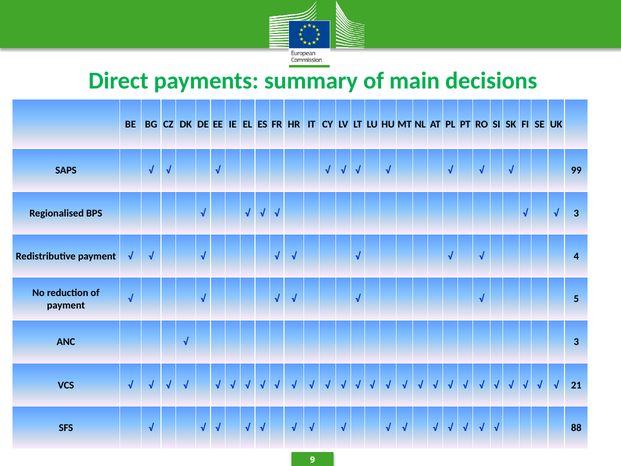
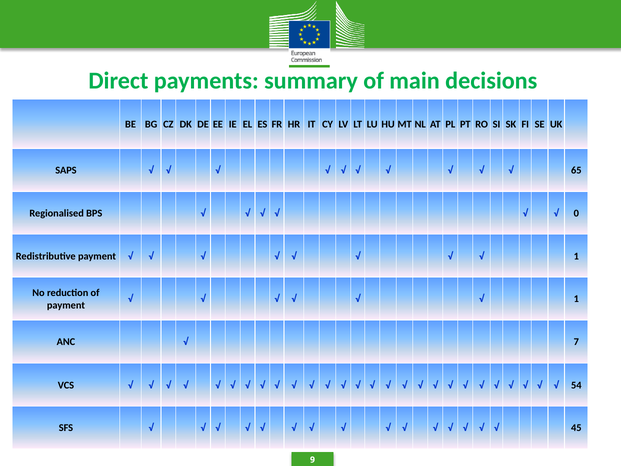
99: 99 -> 65 (576, 170)
3: 3 -> 0 (576, 213)
4: 4 -> 1 (576, 256)
5: 5 -> 1 (576, 299)
3: 3 -> 7 (576, 342)
21: 21 -> 54 (576, 385)
88: 88 -> 45 (576, 428)
